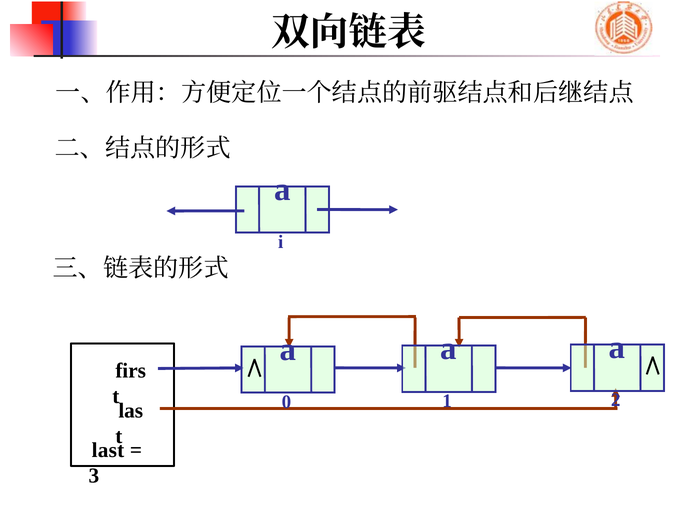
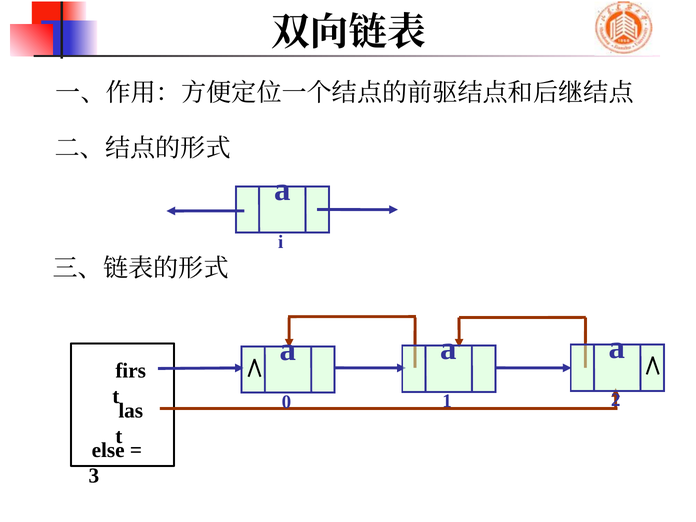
last: last -> else (108, 450)
